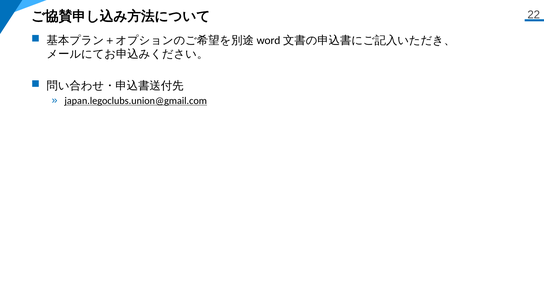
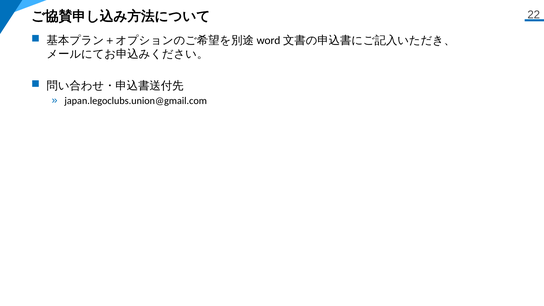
japan.legoclubs.union@gmail.com underline: present -> none (136, 101)
